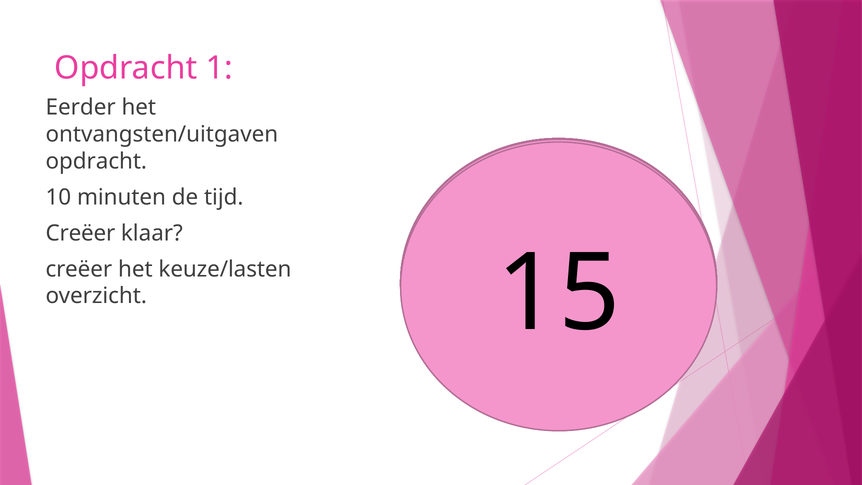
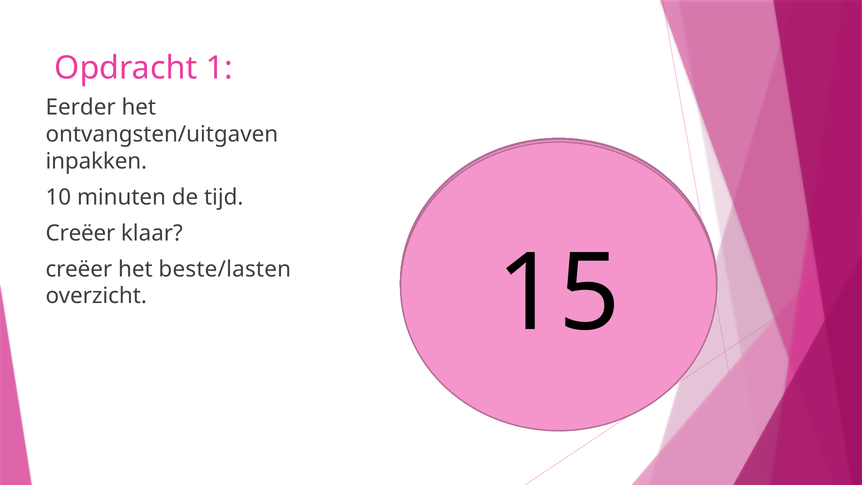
opdracht: opdracht -> inpakken (96, 161)
keuze/lasten: keuze/lasten -> beste/lasten (225, 269)
